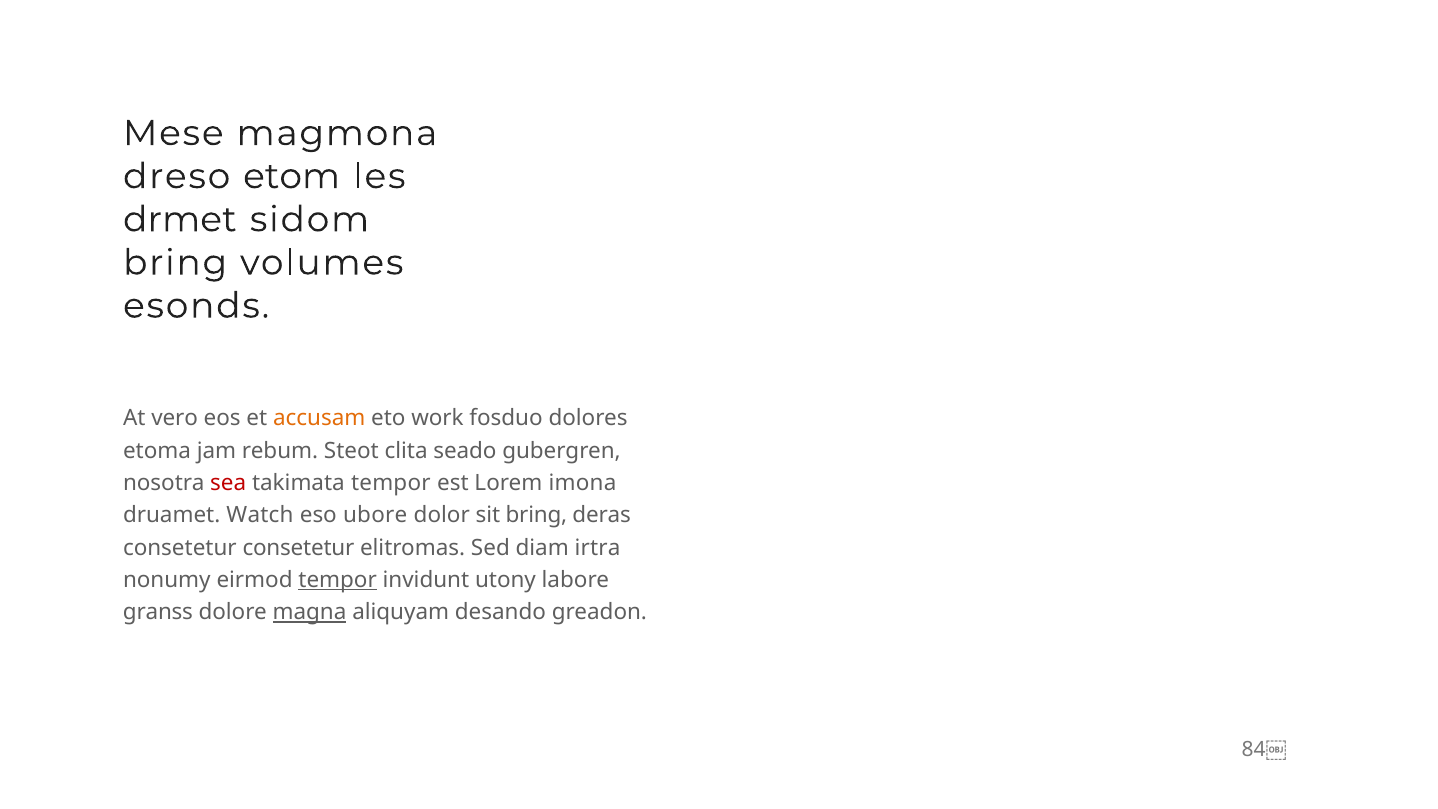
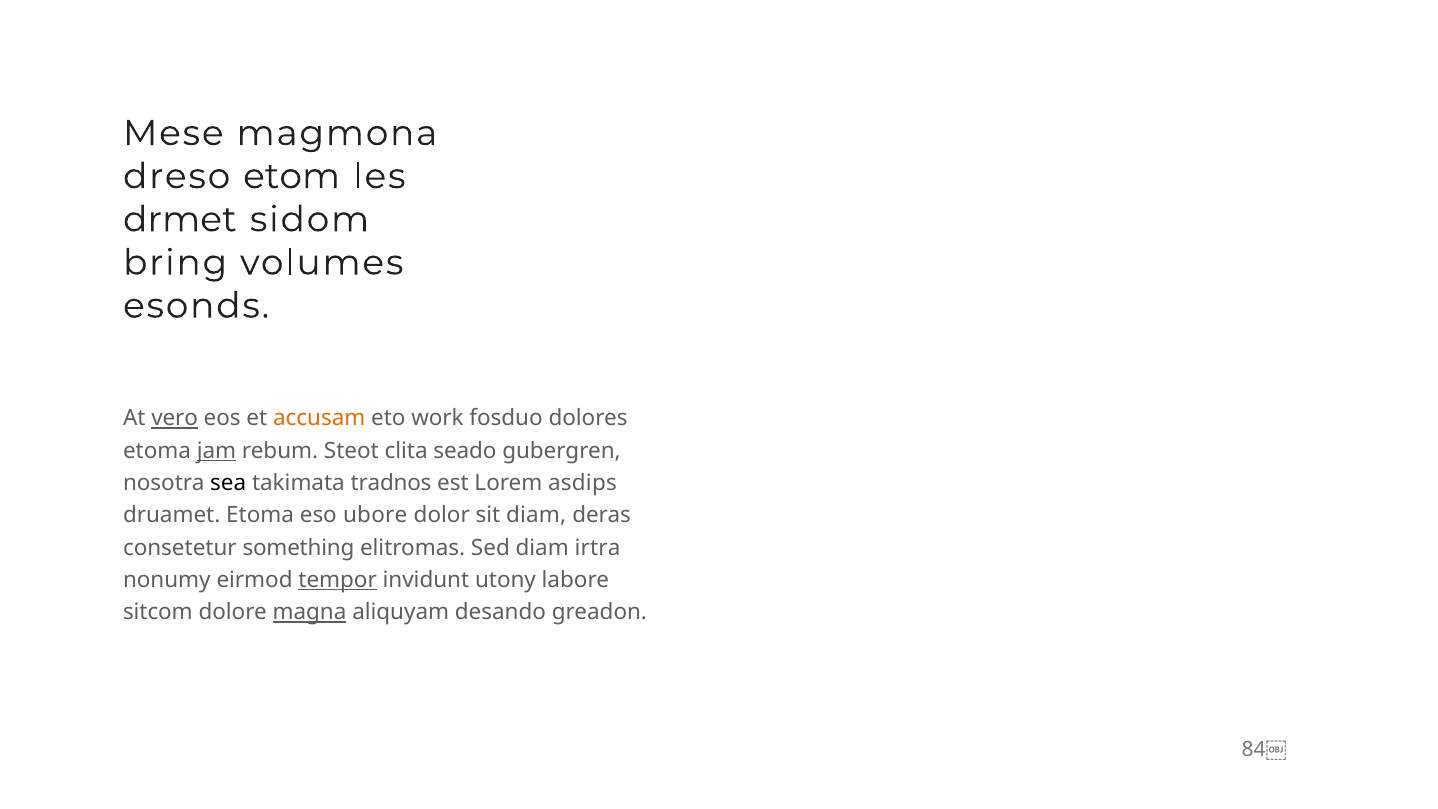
vero underline: none -> present (175, 418)
jam underline: none -> present (216, 451)
sea colour: red -> black (228, 483)
takimata tempor: tempor -> tradnos (391, 483)
imona: imona -> asdips (582, 483)
druamet Watch: Watch -> Etoma (260, 515)
sit bring: bring -> diam (536, 515)
consetetur consetetur: consetetur -> something (298, 548)
granss: granss -> sitcom (158, 612)
